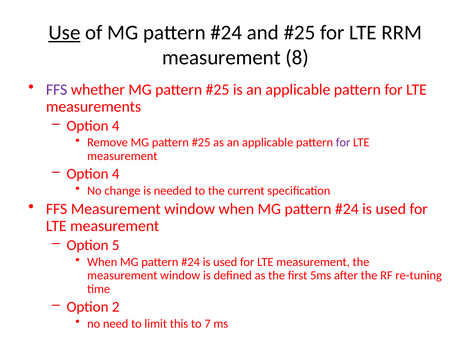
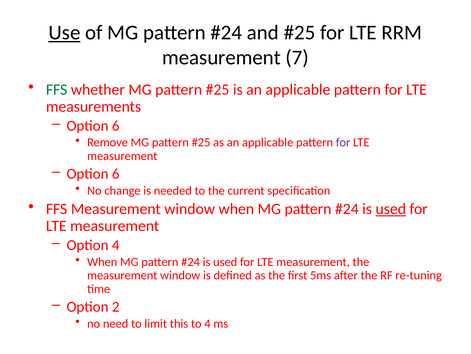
8: 8 -> 7 (297, 58)
FFS colour: purple -> green (57, 89)
4: 4 -> 6 (116, 125)
4: 4 -> 6 (116, 173)
used underline: none -> present (391, 209)
Option 5: 5 -> 4 (116, 245)
to 7: 7 -> 4 (207, 323)
